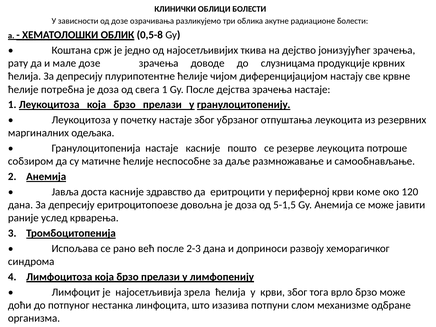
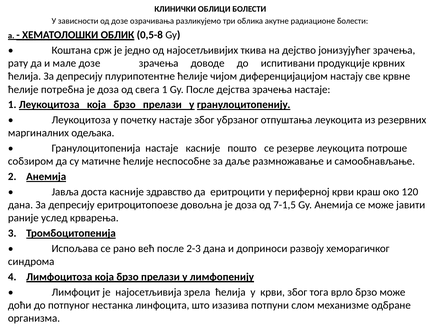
слузницама: слузницама -> испитивани (288, 63)
коме: коме -> краш (368, 192)
5-1,5: 5-1,5 -> 7-1,5 (285, 205)
